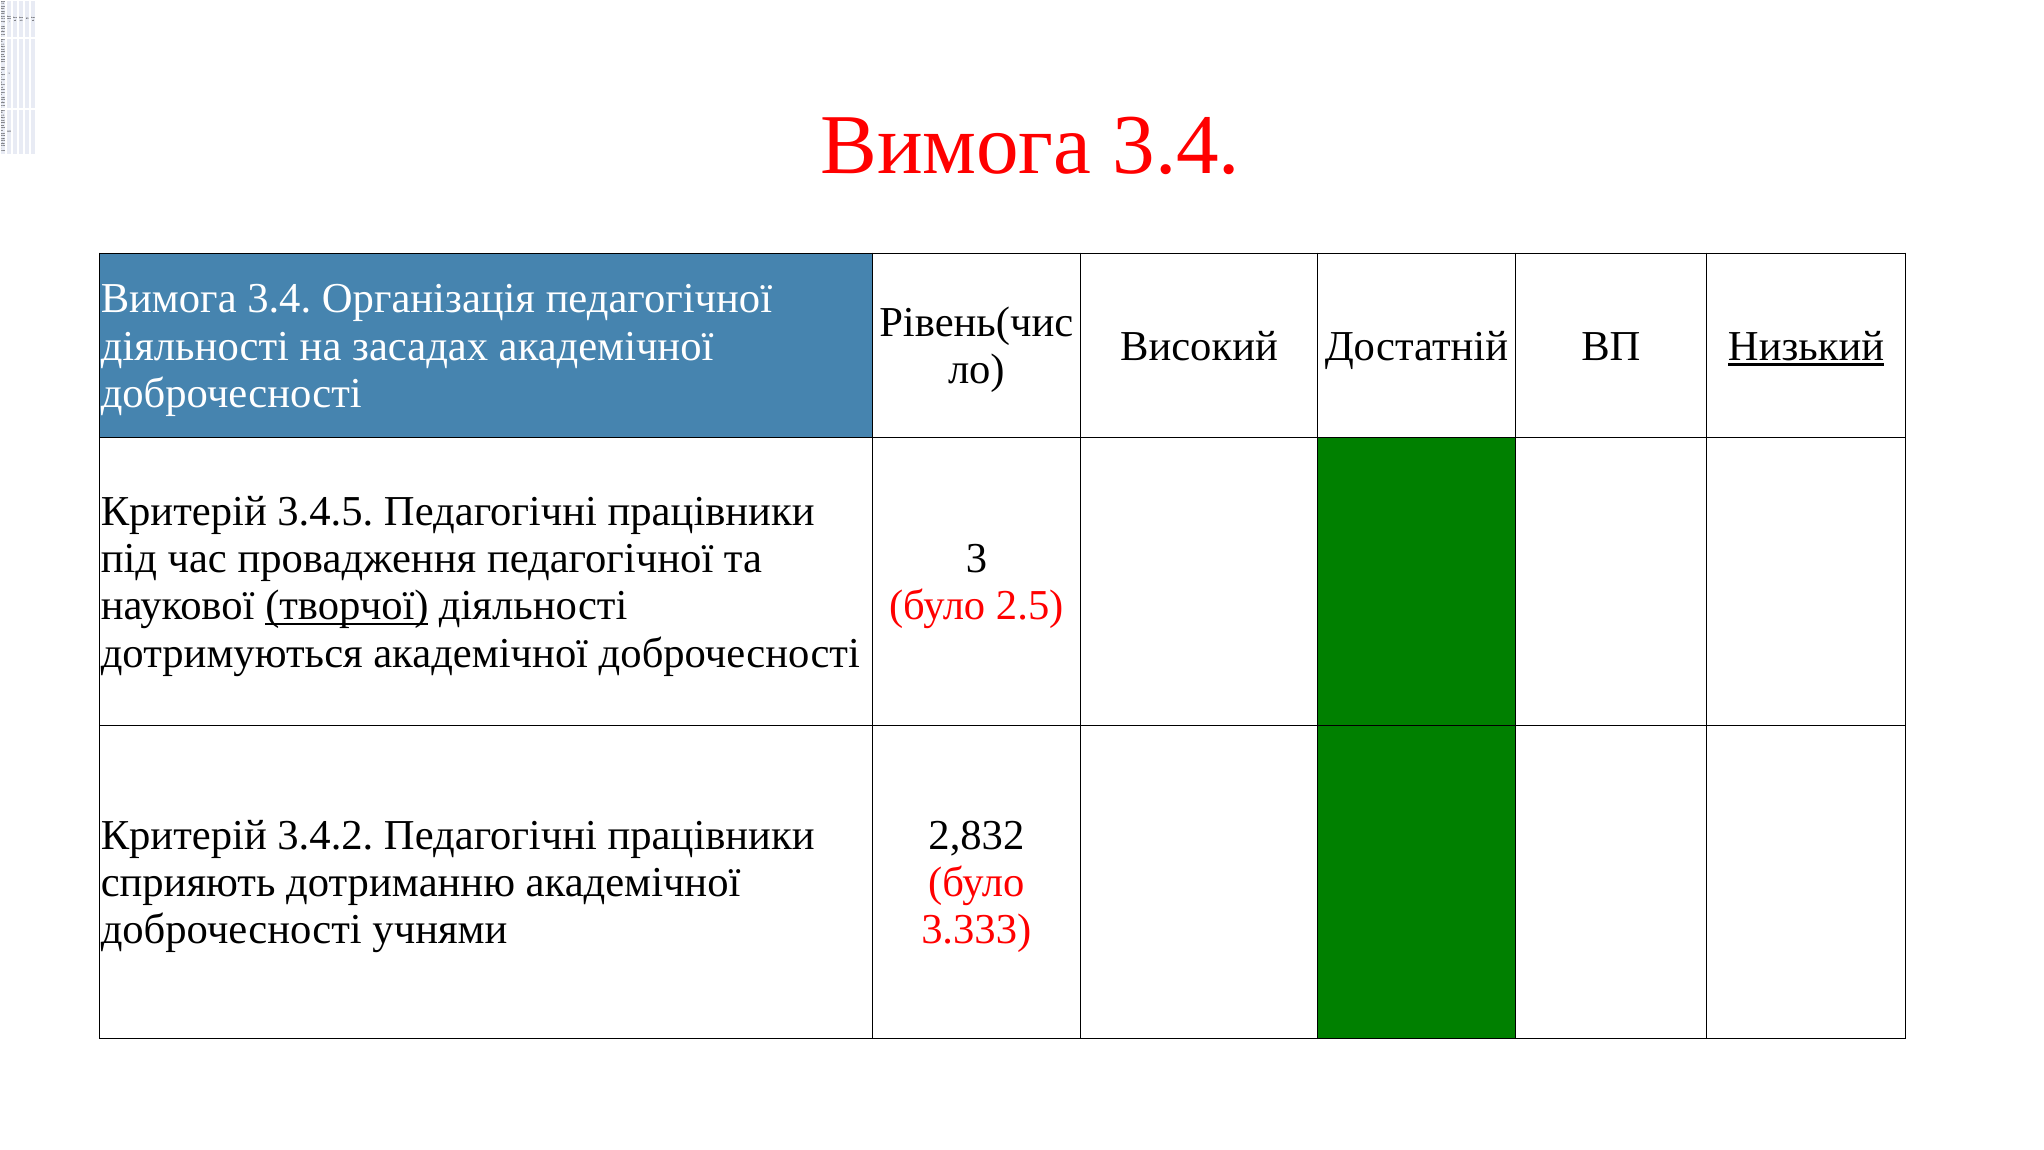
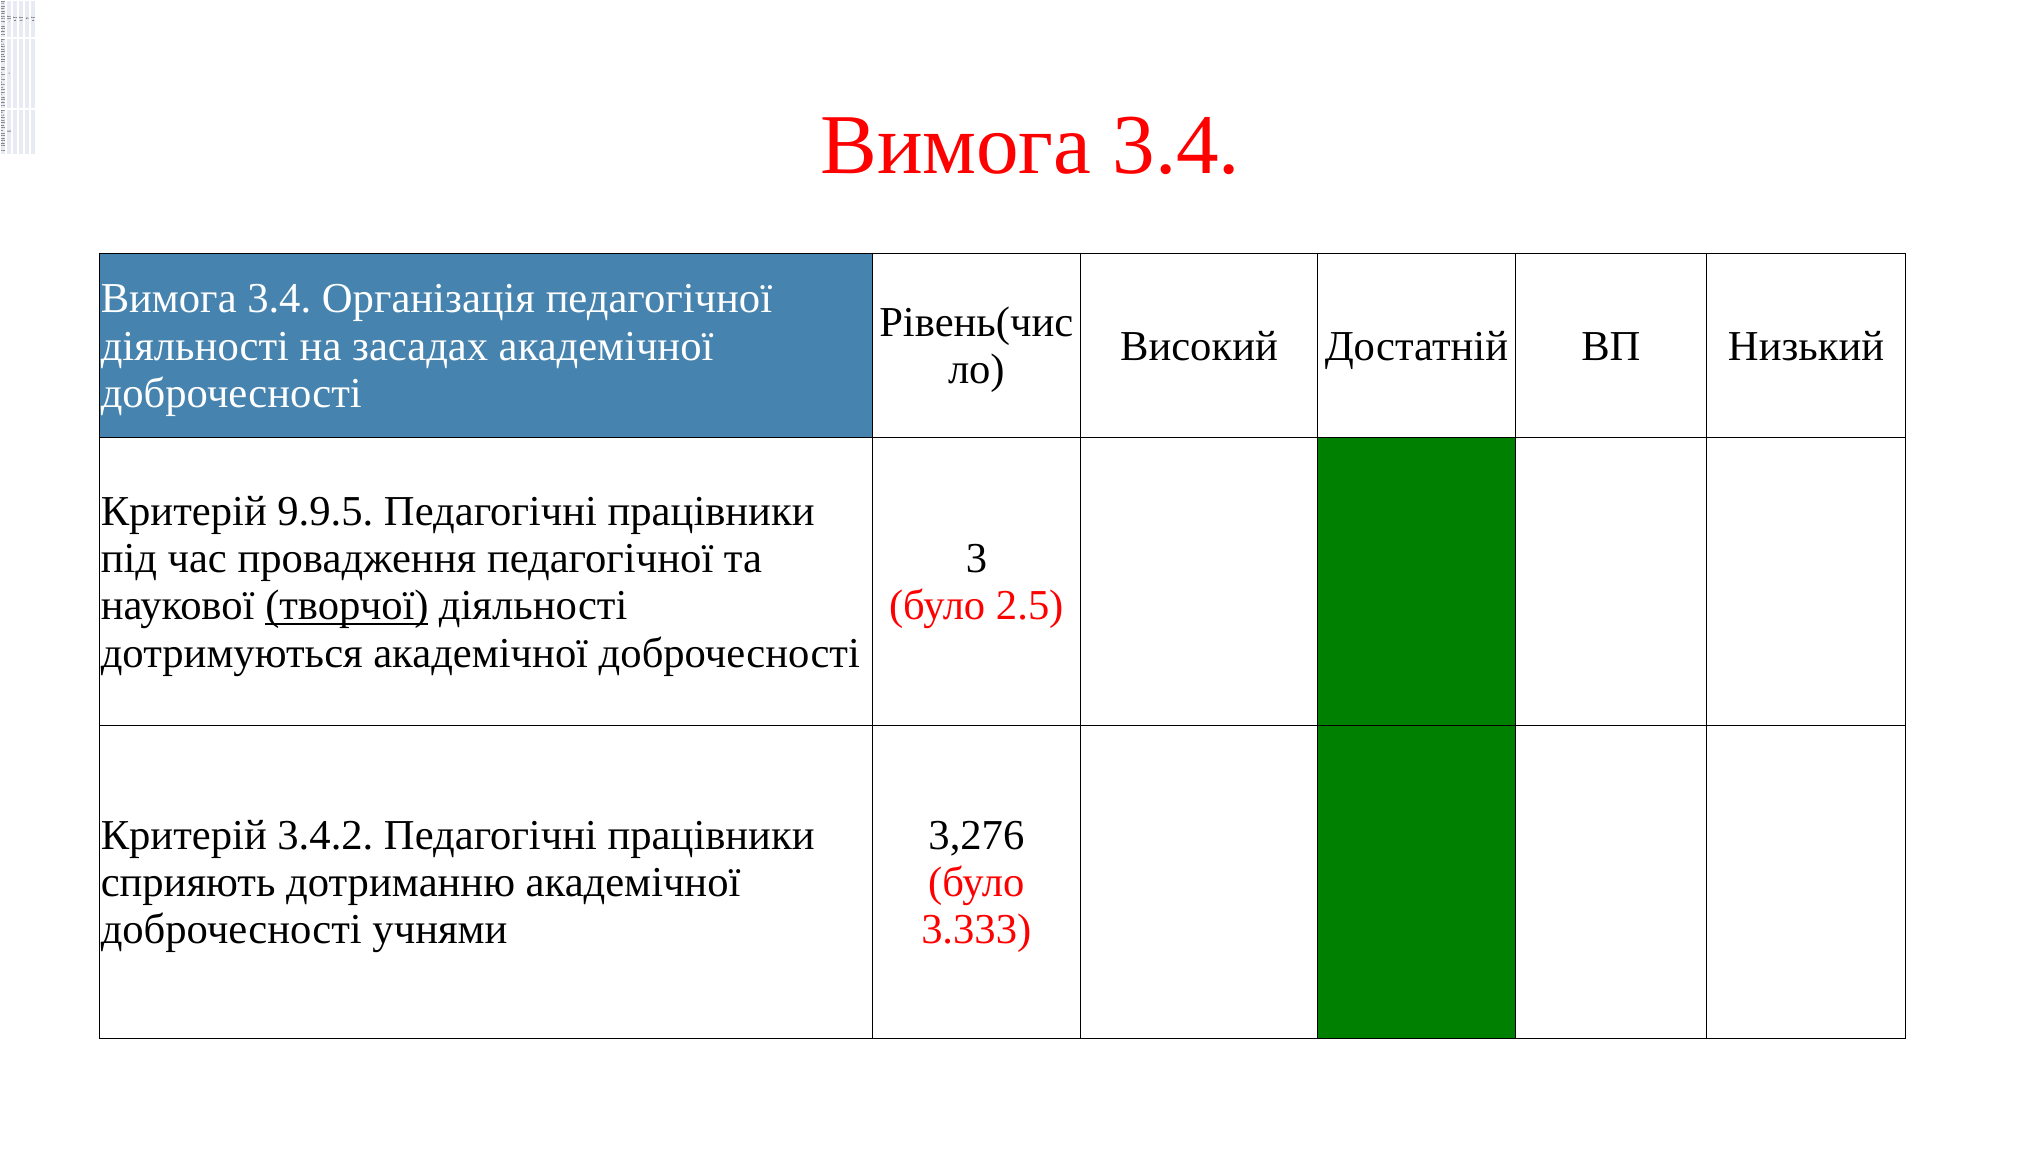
Низький underline: present -> none (1806, 346)
3.4.5: 3.4.5 -> 9.9.5 (325, 511)
2,832: 2,832 -> 3,276 (976, 835)
